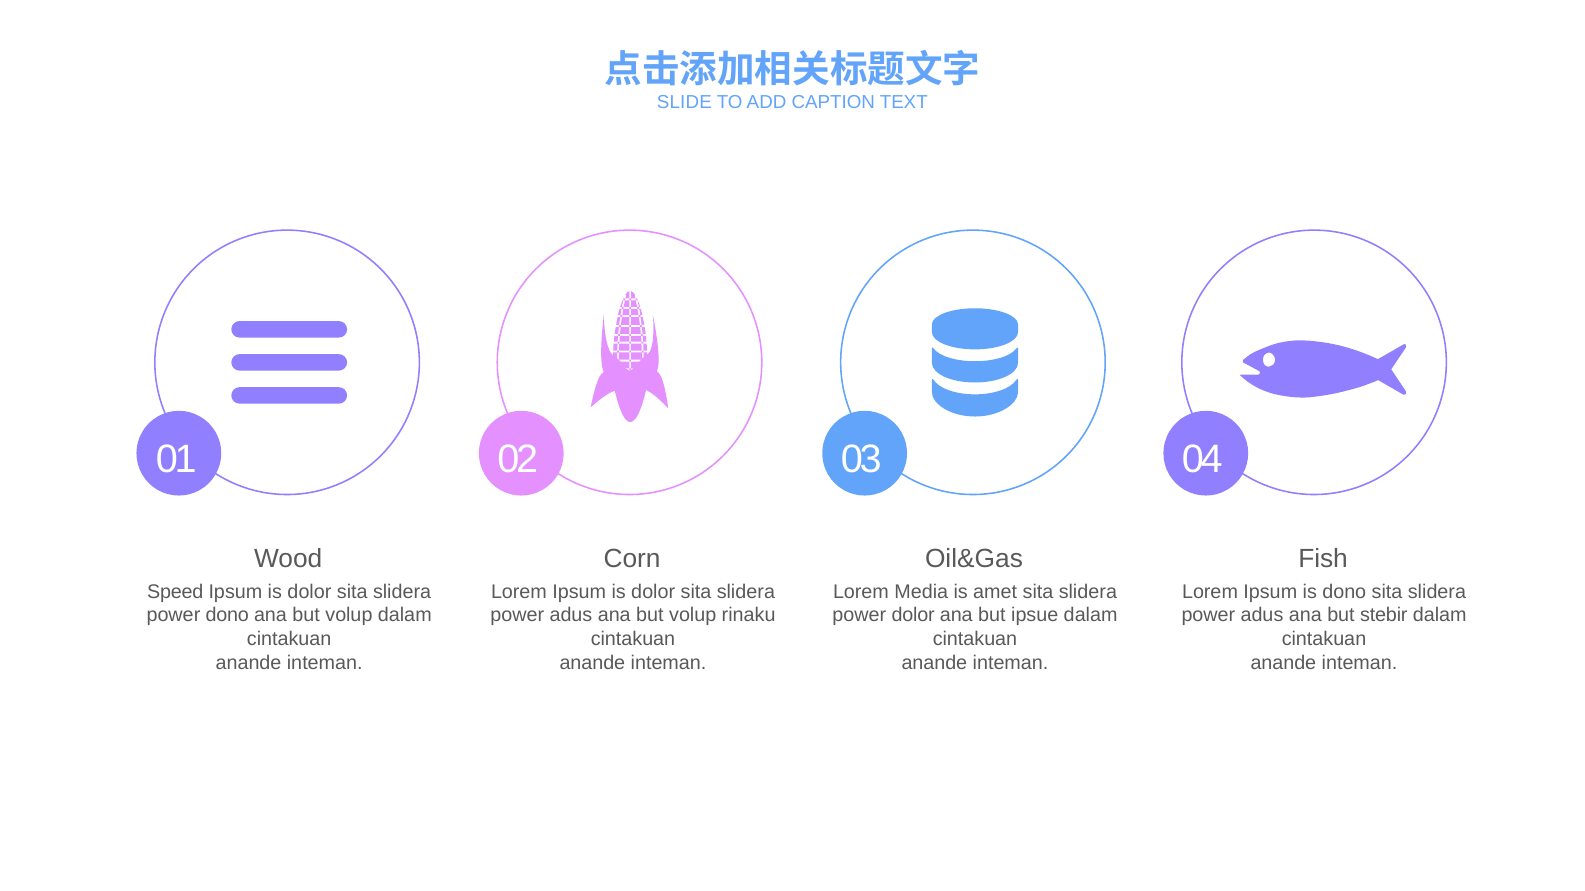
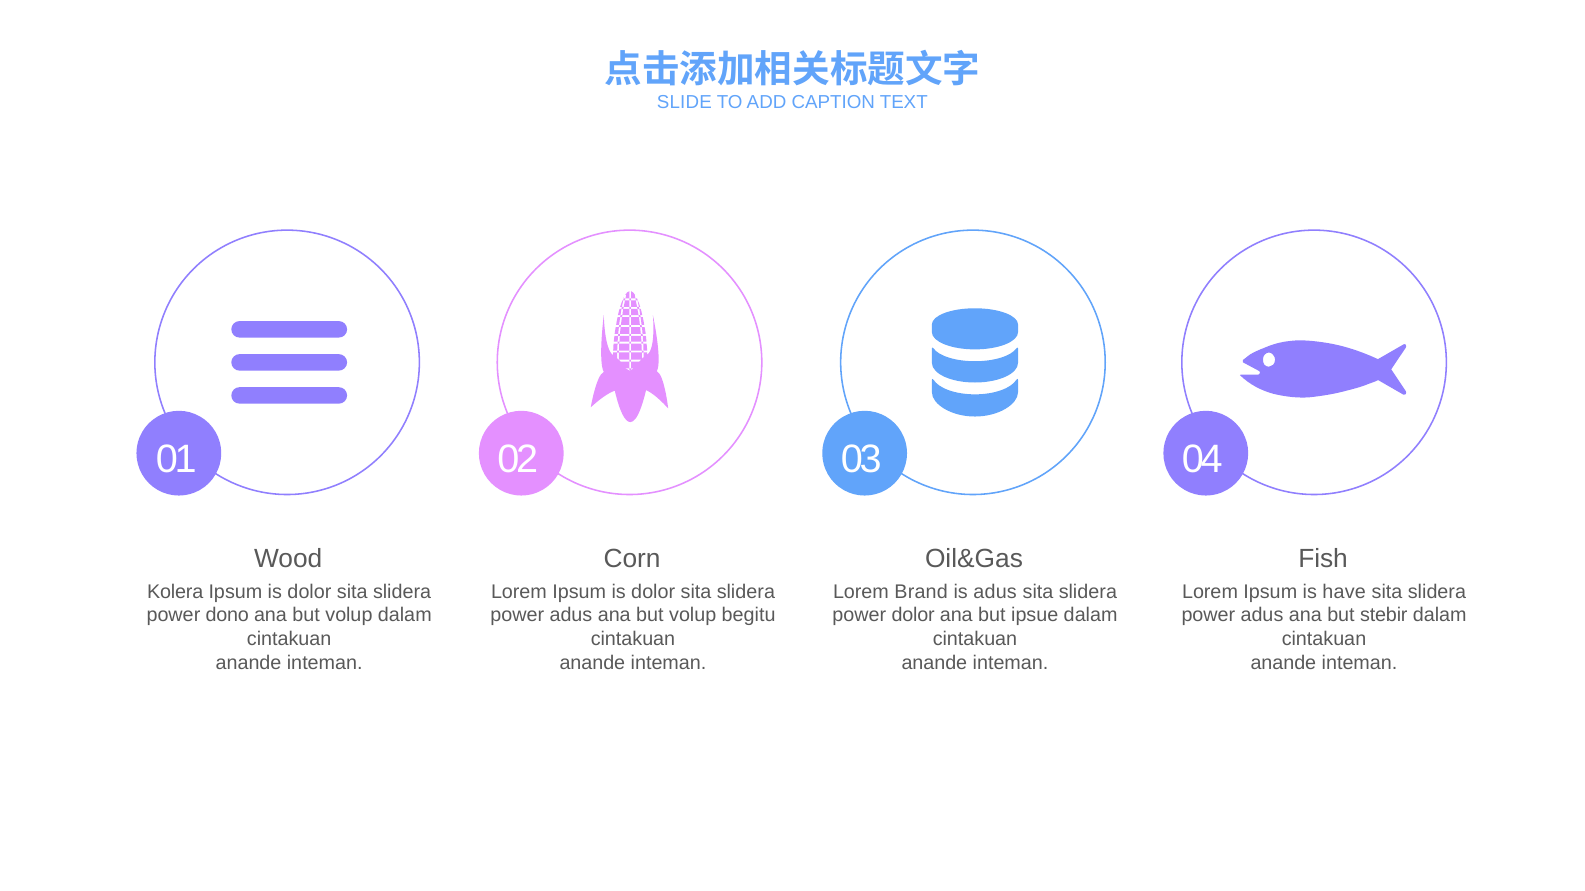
Speed: Speed -> Kolera (175, 592)
Media: Media -> Brand (921, 592)
is amet: amet -> adus (995, 592)
is dono: dono -> have (1344, 592)
rinaku: rinaku -> begitu (749, 616)
